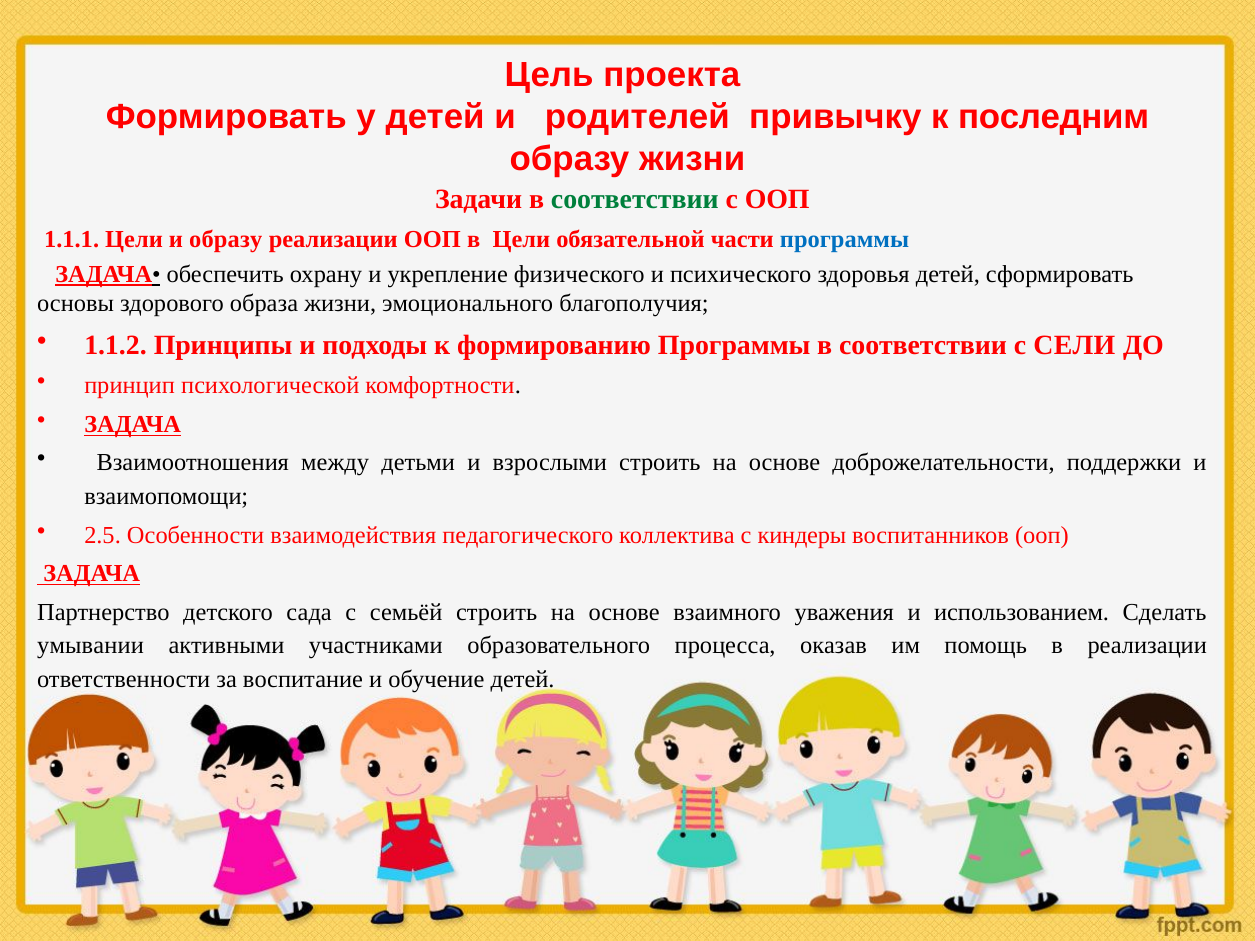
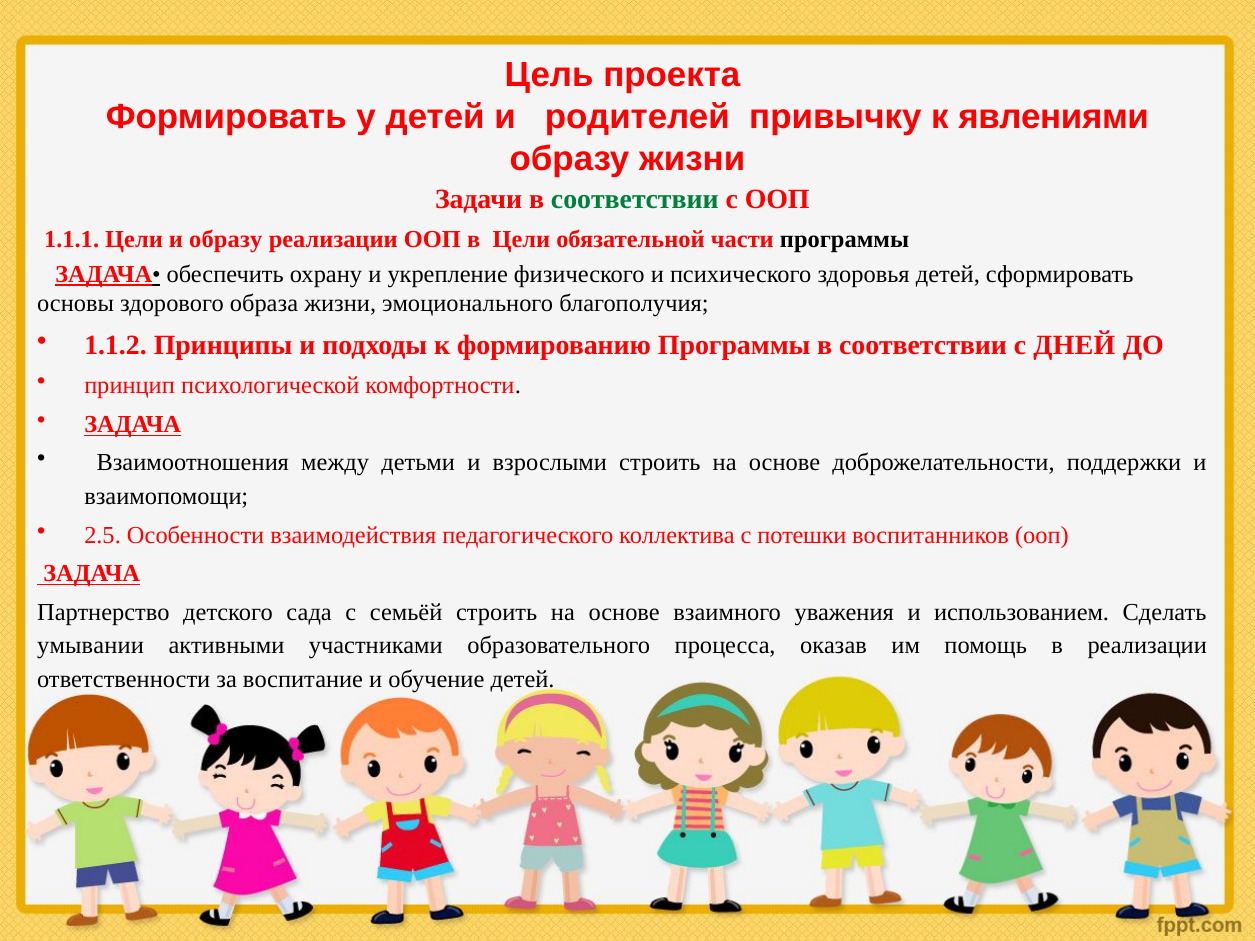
последним: последним -> явлениями (1054, 117)
программы colour: blue -> black (845, 239)
СЕЛИ: СЕЛИ -> ДНЕЙ (1074, 346)
киндеры: киндеры -> потешки (802, 535)
